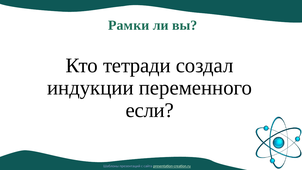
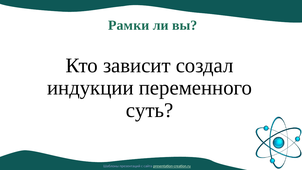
тетради: тетради -> зависит (137, 65)
если: если -> суть (150, 110)
